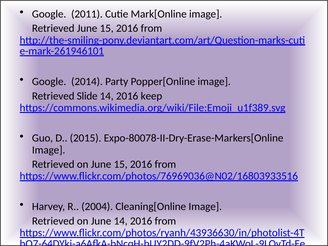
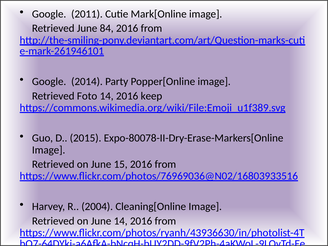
Retrieved June 15: 15 -> 84 (107, 28)
Slide: Slide -> Foto (87, 96)
